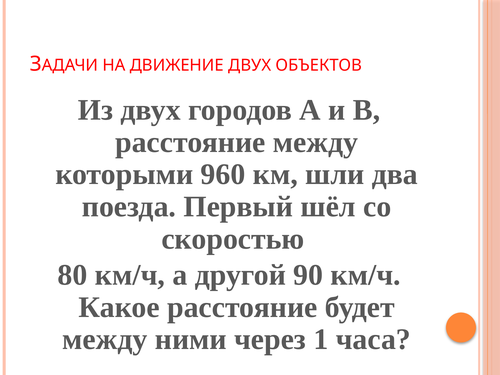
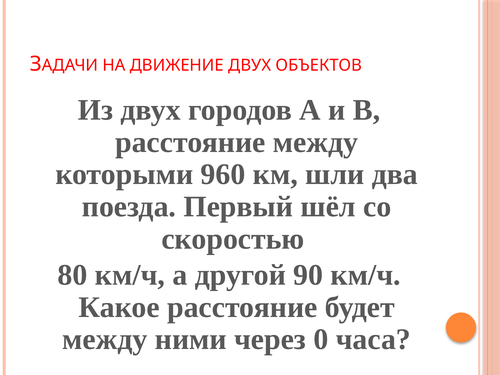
1: 1 -> 0 (321, 339)
